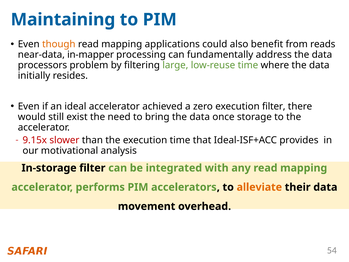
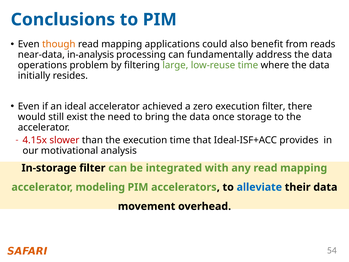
Maintaining: Maintaining -> Conclusions (63, 20)
in-mapper: in-mapper -> in-analysis (91, 55)
processors: processors -> operations (42, 65)
9.15x: 9.15x -> 4.15x (35, 140)
performs: performs -> modeling (100, 187)
alleviate colour: orange -> blue (259, 187)
